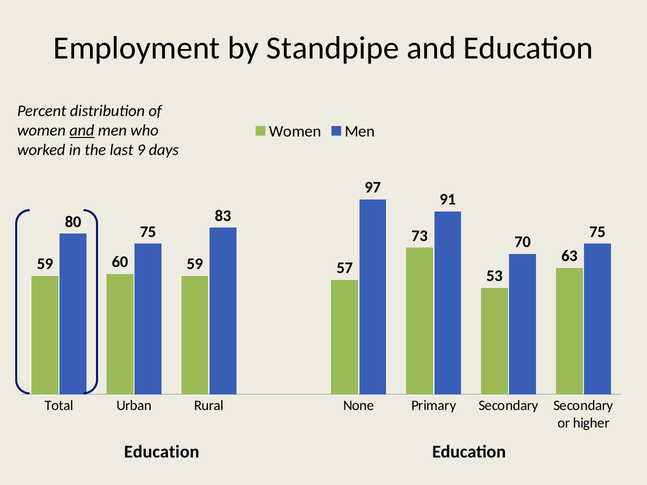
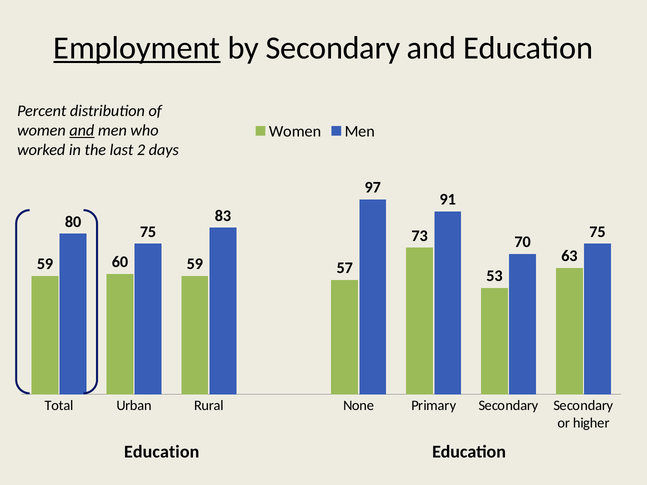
Employment underline: none -> present (137, 48)
by Standpipe: Standpipe -> Secondary (333, 48)
9: 9 -> 2 (141, 150)
